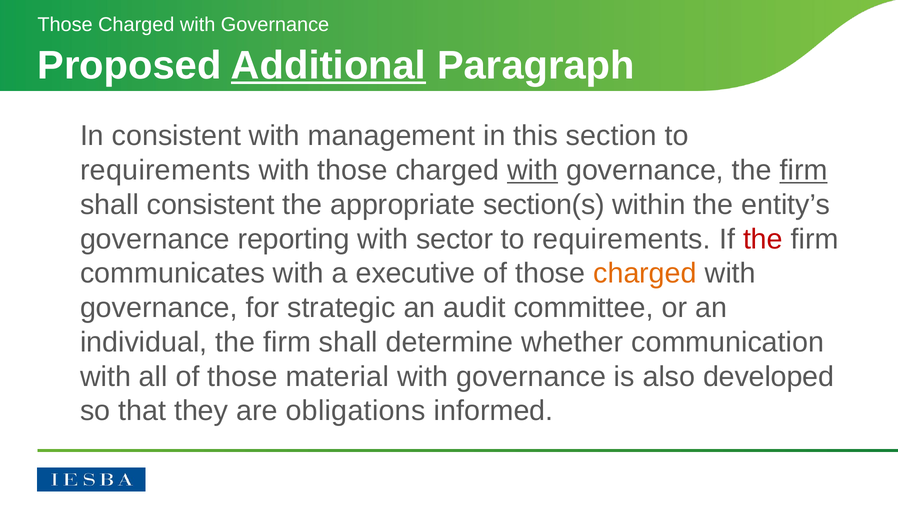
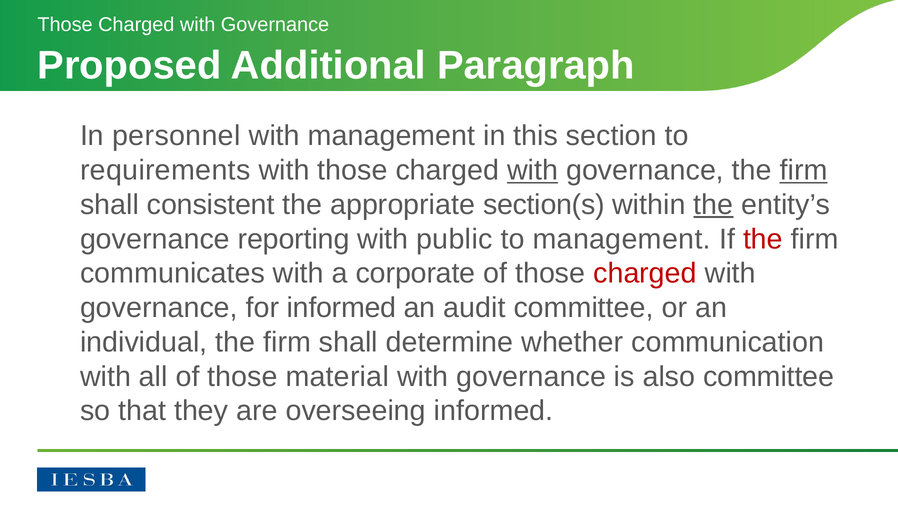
Additional underline: present -> none (328, 65)
In consistent: consistent -> personnel (176, 136)
the underline: none -> present (713, 205)
sector: sector -> public (454, 239)
requirements: requirements -> management (622, 239)
executive: executive -> corporate (416, 274)
charged colour: orange -> red (645, 274)
for strategic: strategic -> informed (342, 308)
also developed: developed -> committee (769, 377)
obligations: obligations -> overseeing (356, 411)
